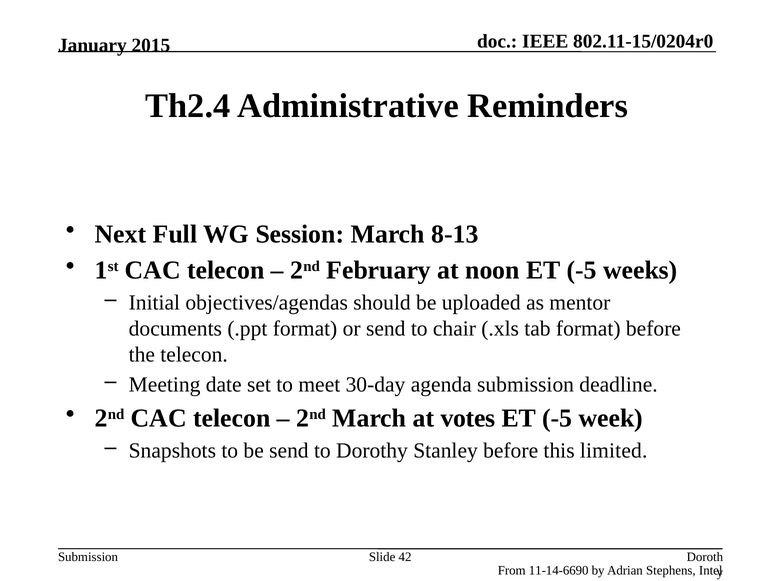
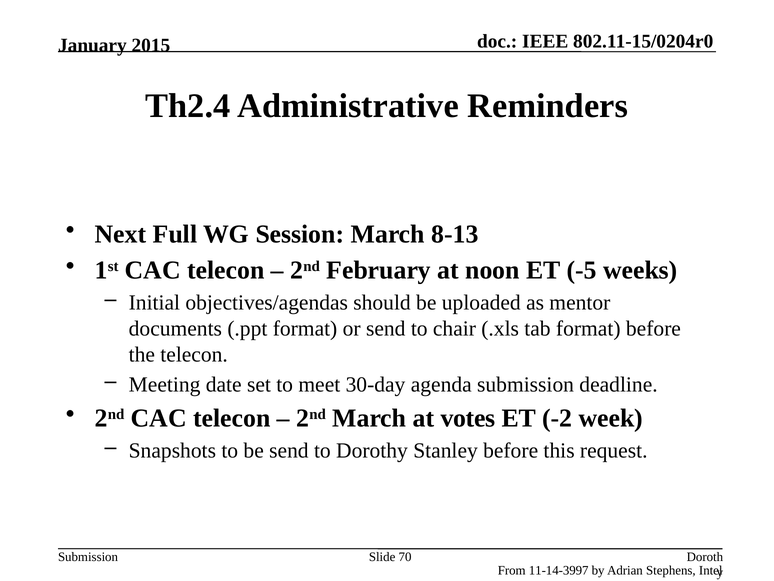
-5: -5 -> -2 (557, 418)
limited: limited -> request (614, 450)
42: 42 -> 70 (405, 557)
11-14-6690: 11-14-6690 -> 11-14-3997 (559, 570)
